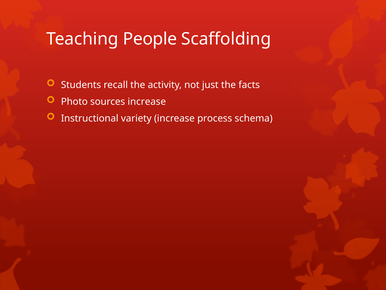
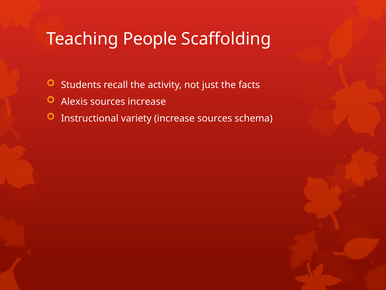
Photo: Photo -> Alexis (74, 101)
increase process: process -> sources (215, 118)
